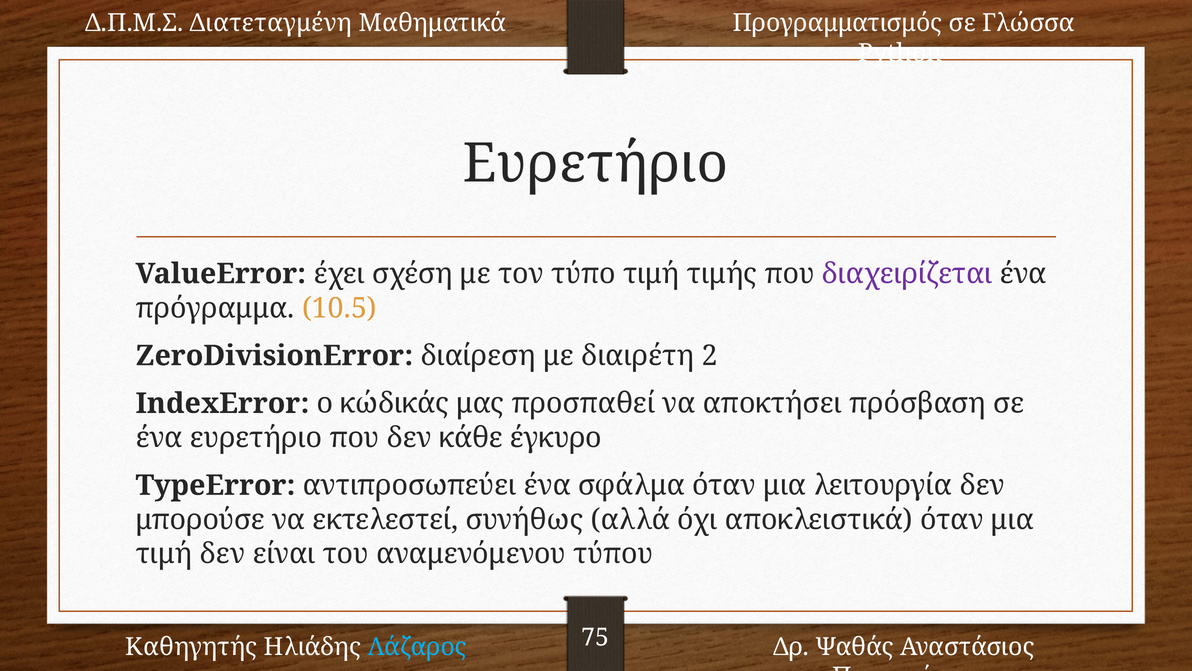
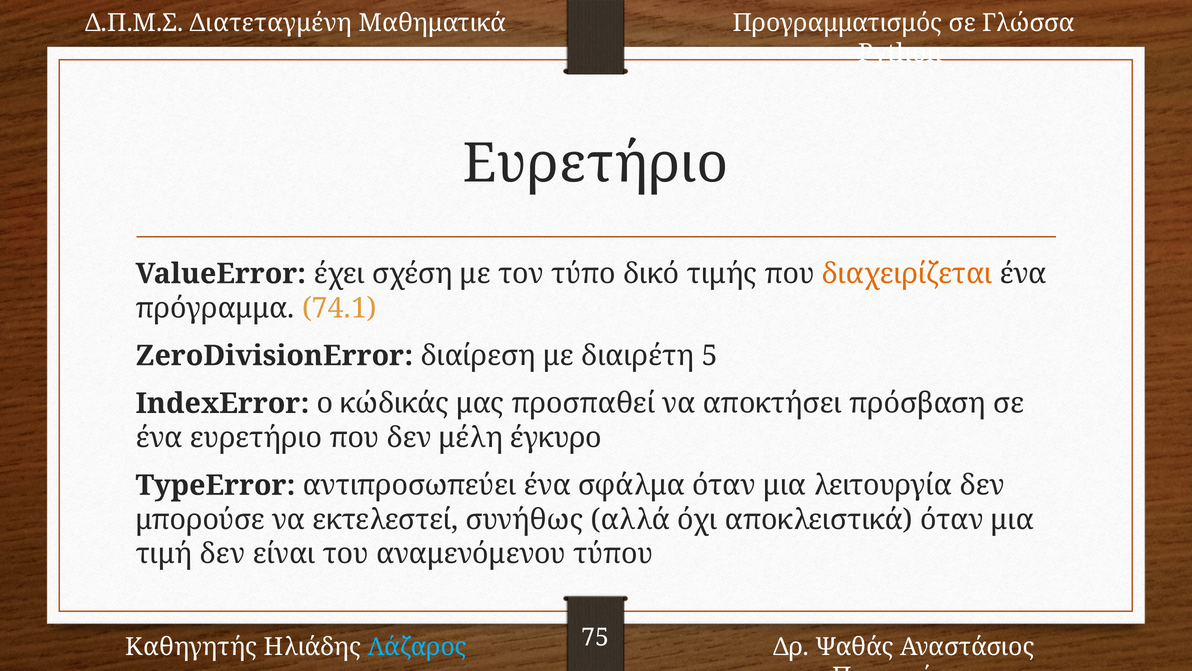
τύπο τιμή: τιμή -> δικό (651, 274)
διαχειρίζεται colour: purple -> orange (907, 274)
10.5: 10.5 -> 74.1 (339, 308)
2: 2 -> 5 (710, 355)
κάθε: κάθε -> μέλη (471, 437)
